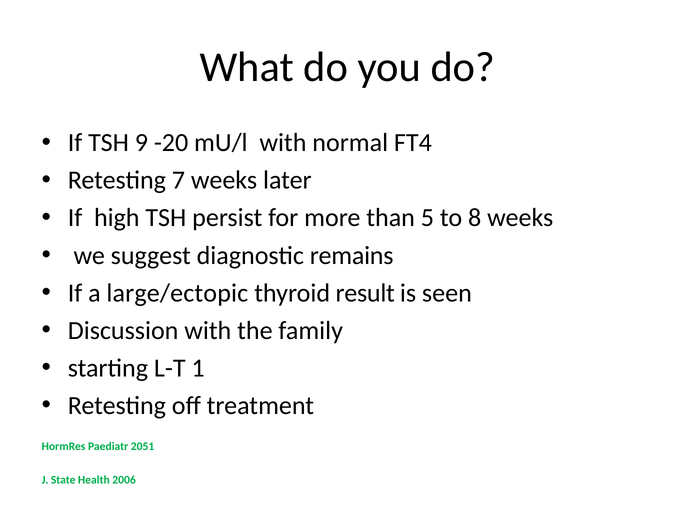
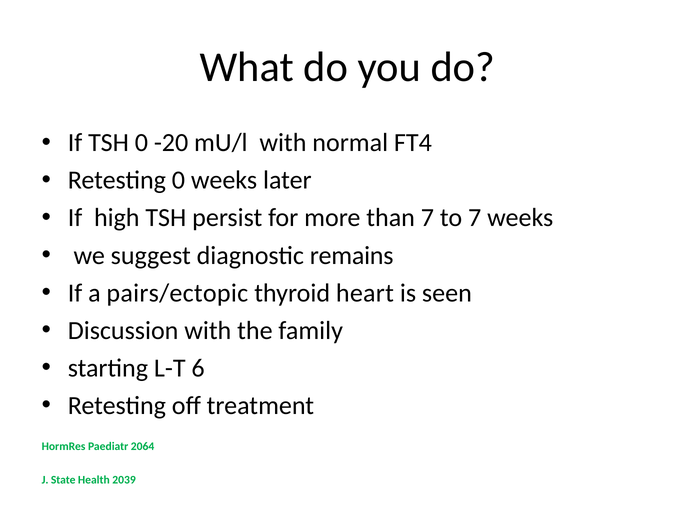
TSH 9: 9 -> 0 (141, 143)
Retesting 7: 7 -> 0 (178, 180)
than 5: 5 -> 7 (427, 218)
to 8: 8 -> 7 (475, 218)
large/ectopic: large/ectopic -> pairs/ectopic (177, 293)
result: result -> heart (365, 293)
1: 1 -> 6 (198, 367)
2051: 2051 -> 2064 (143, 446)
2006: 2006 -> 2039 (124, 479)
